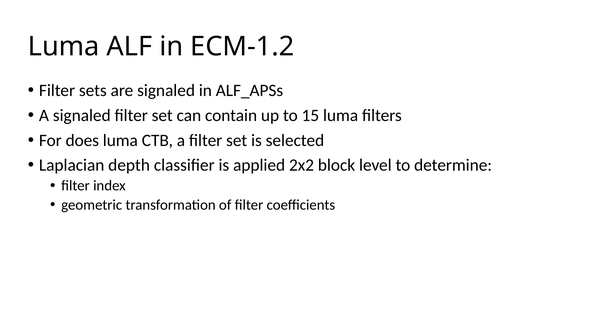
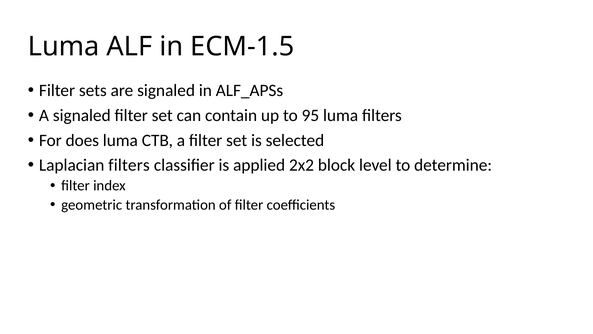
ECM-1.2: ECM-1.2 -> ECM-1.5 (242, 47)
15: 15 -> 95 (310, 115)
Laplacian depth: depth -> filters (129, 165)
